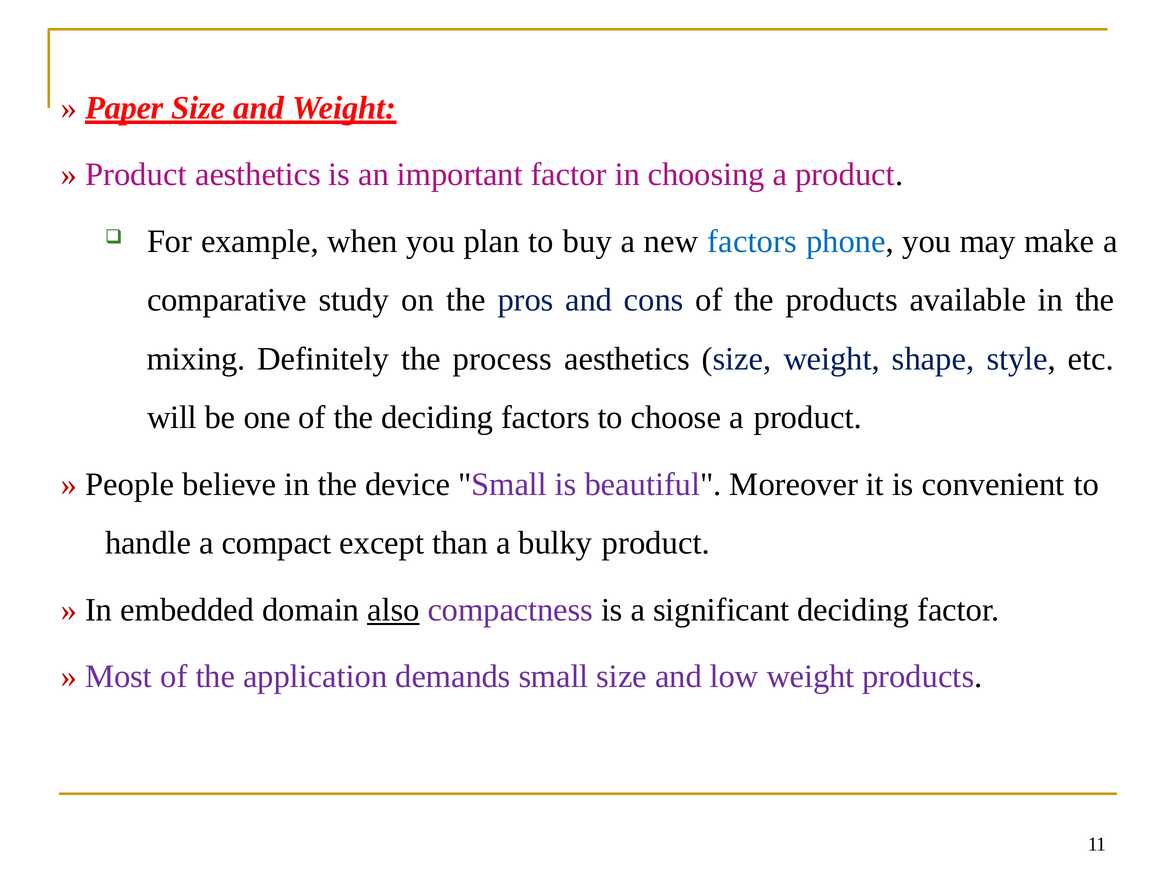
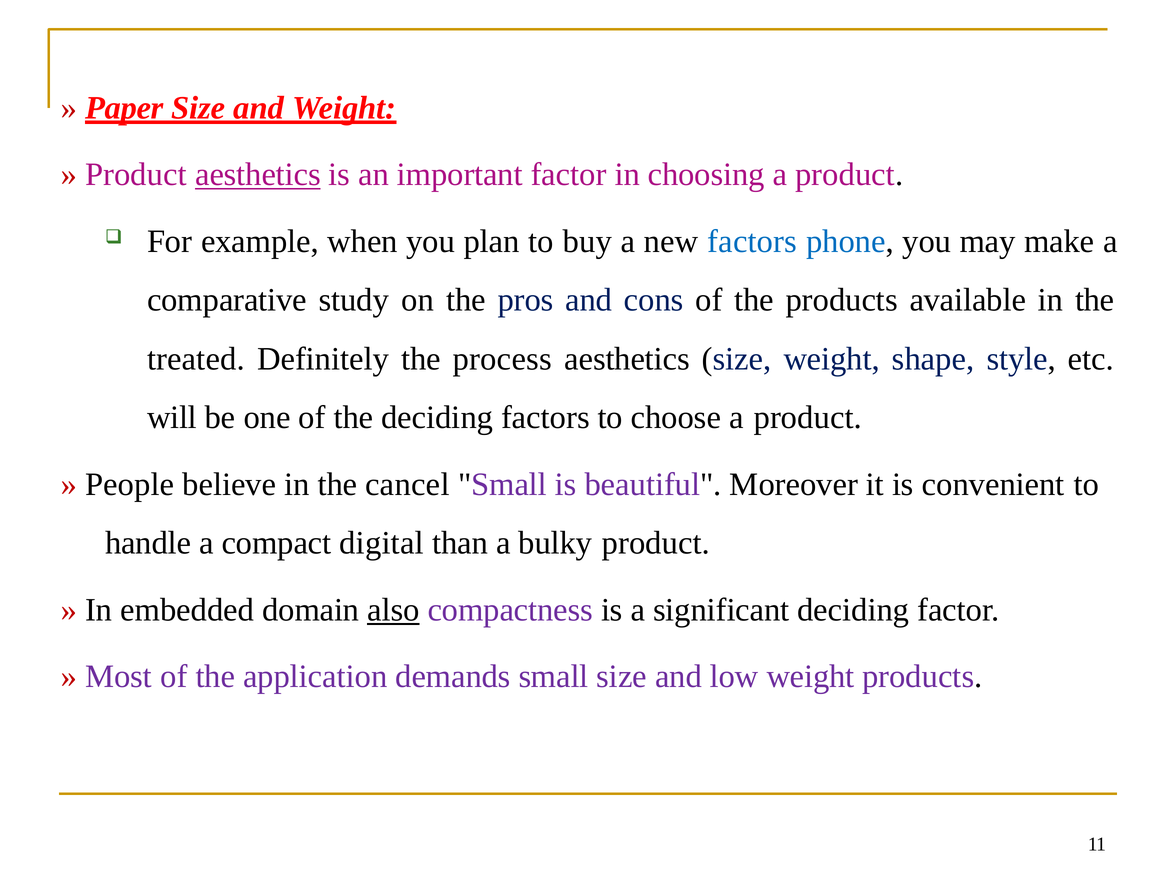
aesthetics underline: none -> present (258, 175)
mixing: mixing -> treated (196, 359)
device: device -> cancel (407, 484)
except: except -> digital (382, 543)
